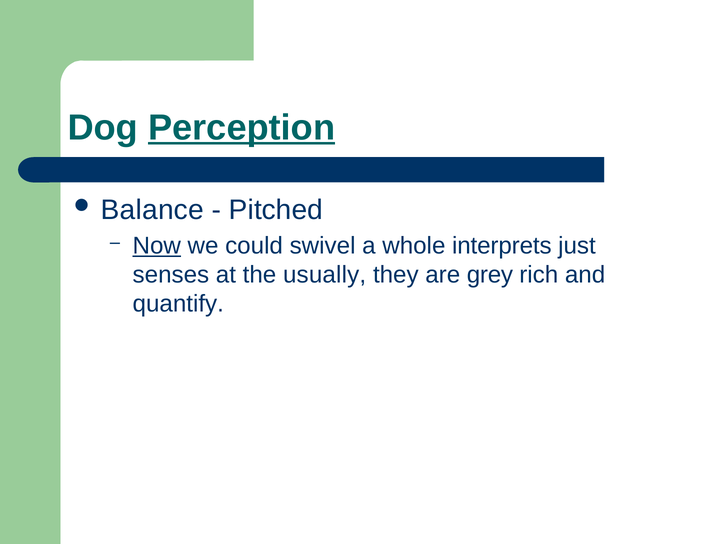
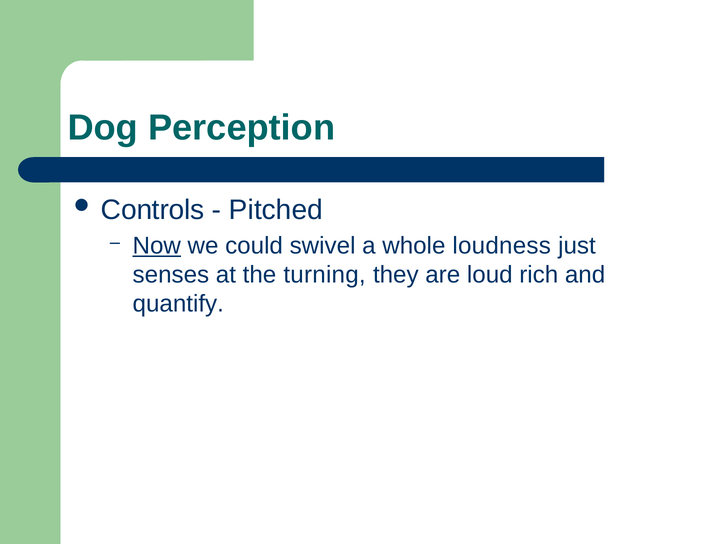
Perception underline: present -> none (242, 128)
Balance: Balance -> Controls (153, 210)
interprets: interprets -> loudness (502, 246)
usually: usually -> turning (325, 275)
grey: grey -> loud (490, 275)
